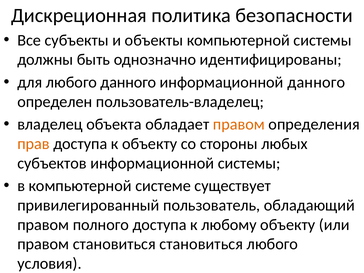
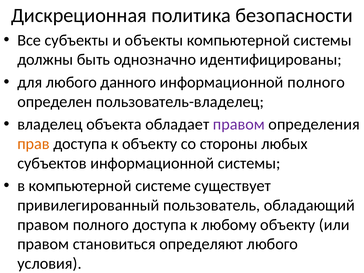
информационной данного: данного -> полного (316, 82)
правом colour: orange -> purple (239, 124)
становиться становиться: становиться -> определяют (201, 244)
